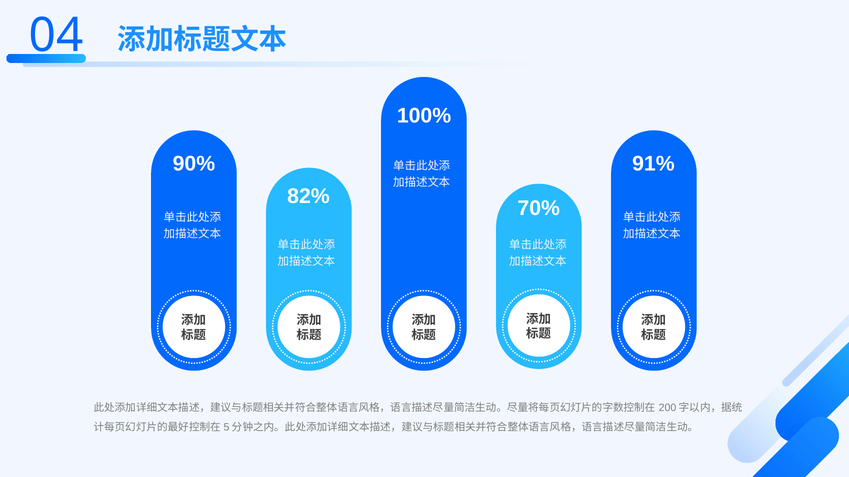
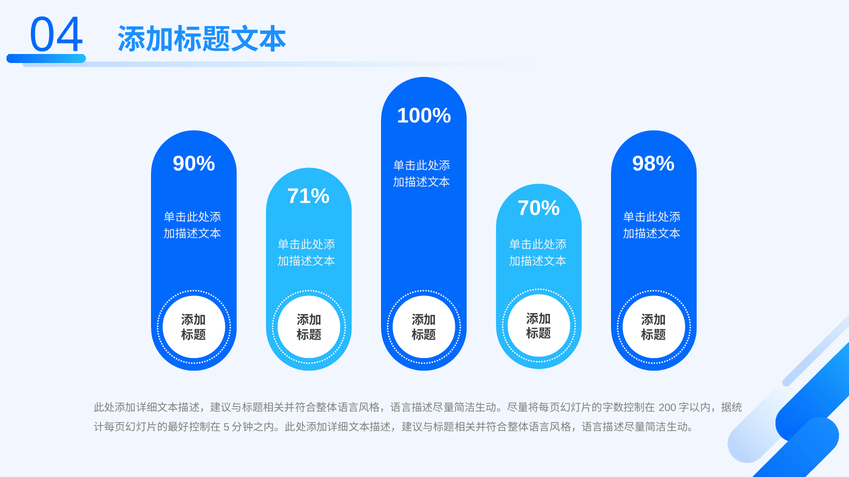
91%: 91% -> 98% (653, 164)
82%: 82% -> 71% (308, 196)
